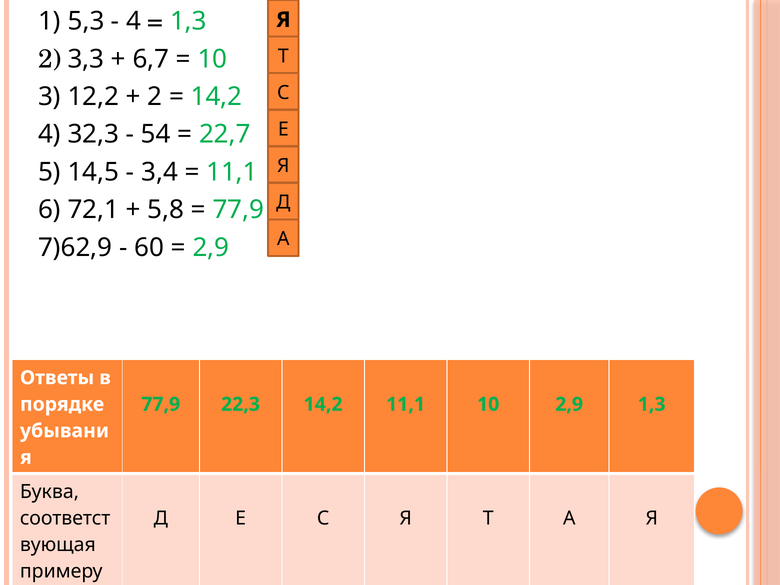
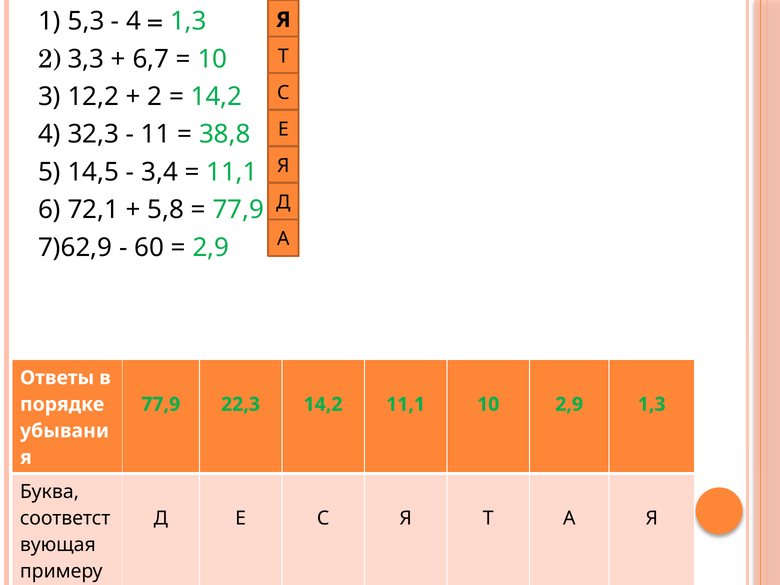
54: 54 -> 11 (156, 134)
22,7: 22,7 -> 38,8 (225, 134)
